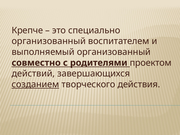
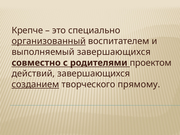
организованный underline: none -> present (49, 41)
выполняемый организованный: организованный -> завершающихся (114, 52)
действия: действия -> прямому (139, 84)
